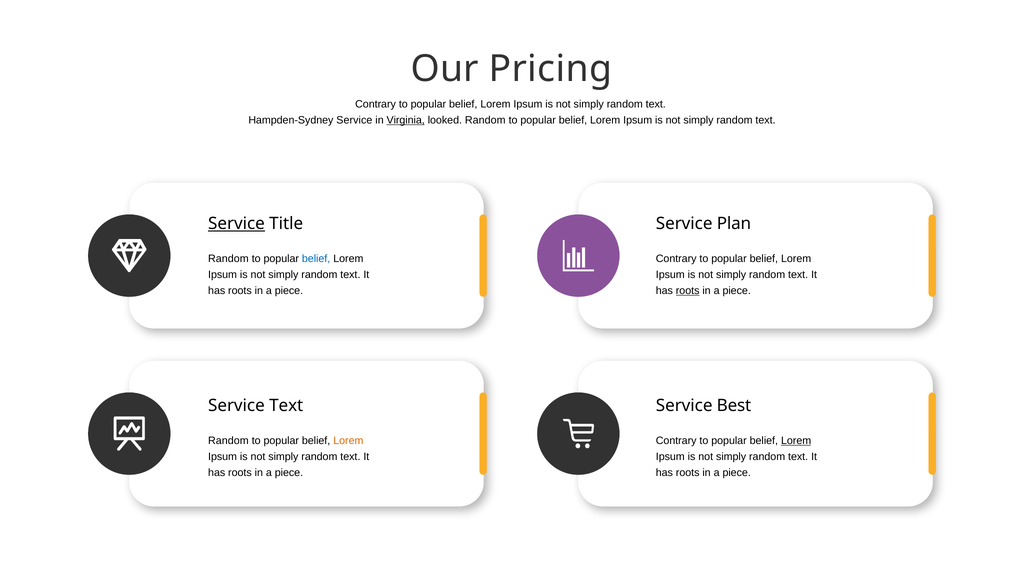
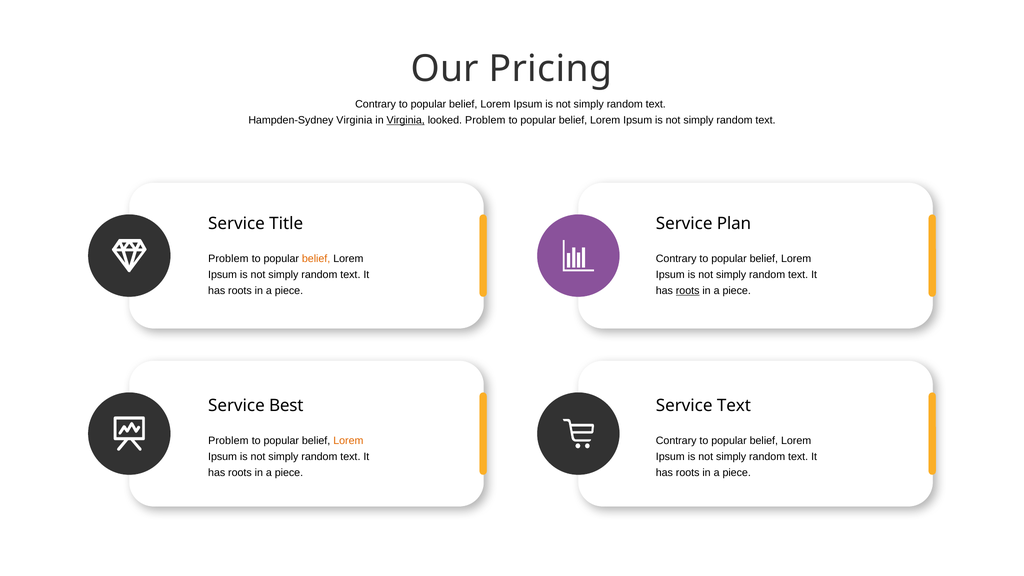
Hampden-Sydney Service: Service -> Virginia (354, 120)
looked Random: Random -> Problem (485, 120)
Service underline: present -> none (236, 224)
Random: Random -> Problem (228, 259)
belief colour: blue -> orange (316, 259)
Service Text: Text -> Best (286, 405)
Service Best: Best -> Text (734, 405)
Random: Random -> Problem (228, 441)
Lorem underline: present -> none (796, 441)
